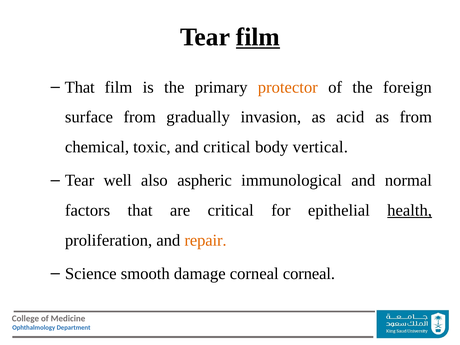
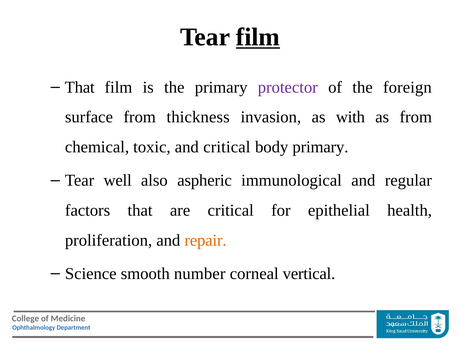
protector colour: orange -> purple (288, 87)
gradually: gradually -> thickness (198, 117)
acid: acid -> with (350, 117)
body vertical: vertical -> primary (320, 147)
normal: normal -> regular (408, 180)
health underline: present -> none (410, 210)
damage: damage -> number (200, 274)
corneal corneal: corneal -> vertical (309, 274)
